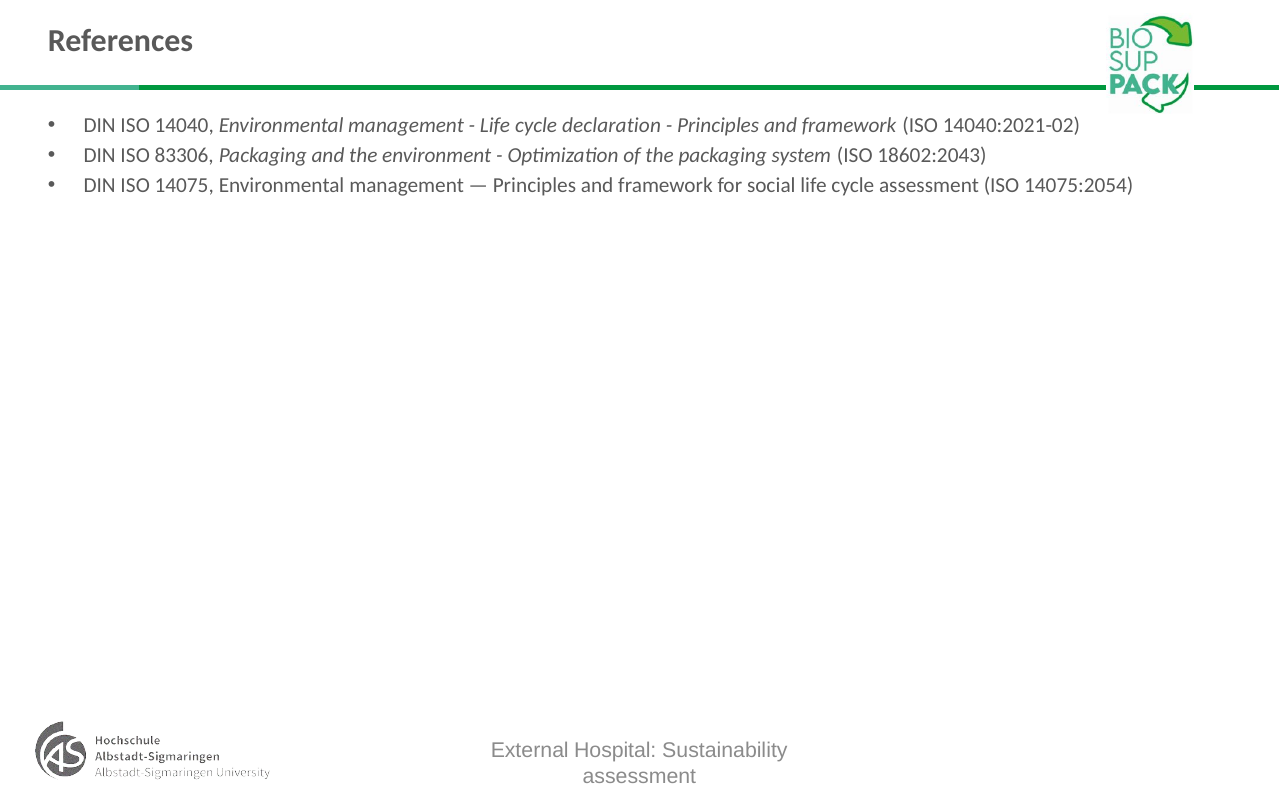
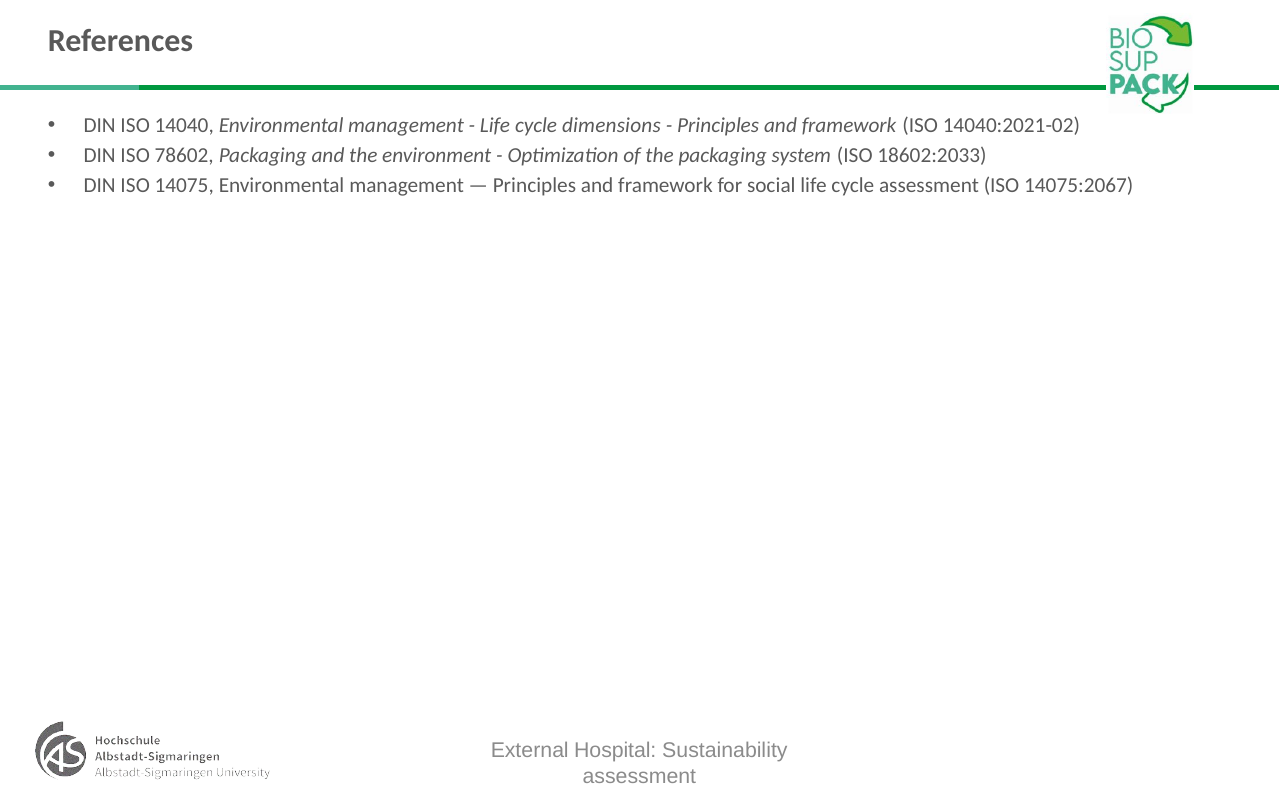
declaration: declaration -> dimensions (611, 126)
83306: 83306 -> 78602 (184, 156)
18602:2043: 18602:2043 -> 18602:2033 (932, 156)
14075:2054: 14075:2054 -> 14075:2067 (1079, 186)
